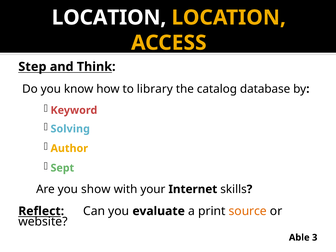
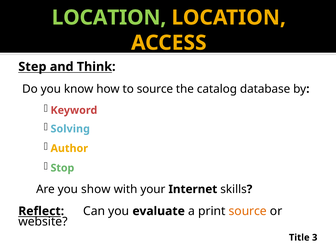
LOCATION colour: white -> light green (109, 18)
to library: library -> source (155, 89)
Sept: Sept -> Stop (62, 168)
Able: Able -> Title (299, 238)
